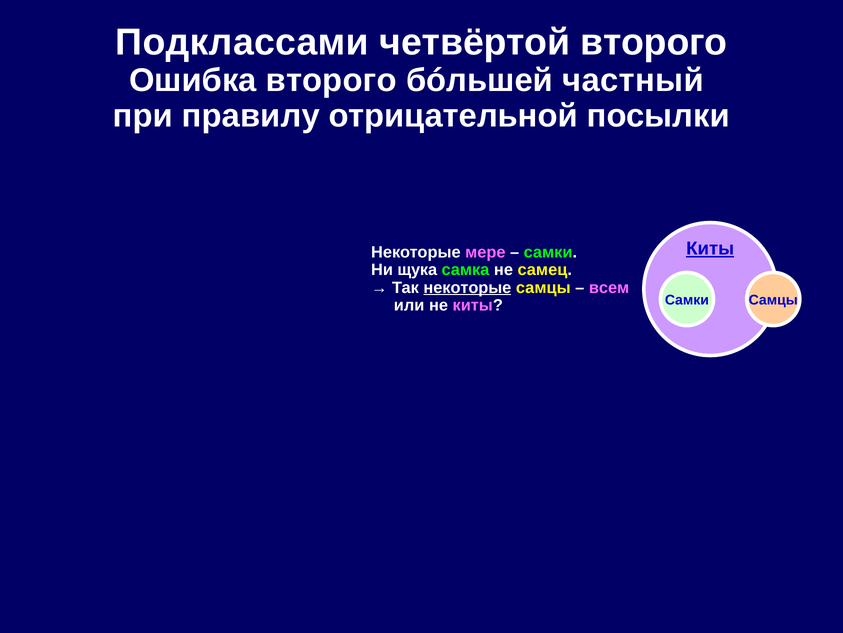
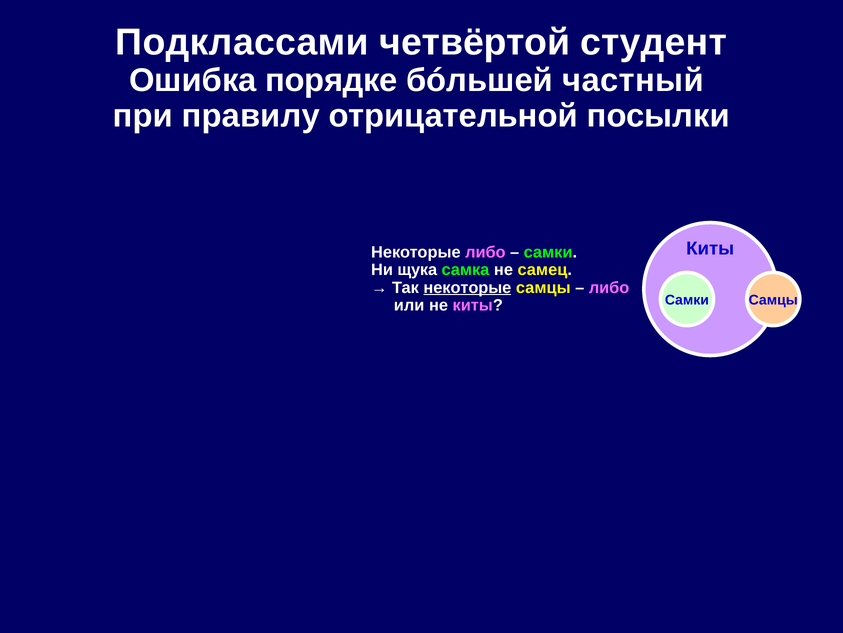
четвёртой второго: второго -> студент (654, 42)
Ошибка второго: второго -> порядке (332, 80)
Киты underline: present -> none (710, 248)
Некоторые мере: мере -> либо (485, 252)
всем: всем -> либо (609, 287)
